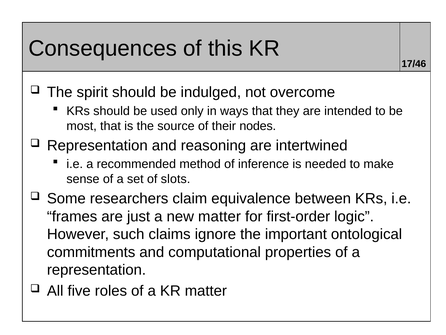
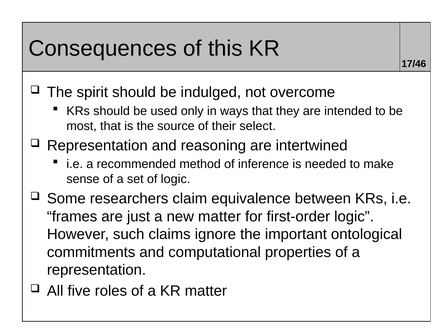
nodes: nodes -> select (258, 126)
of slots: slots -> logic (176, 179)
